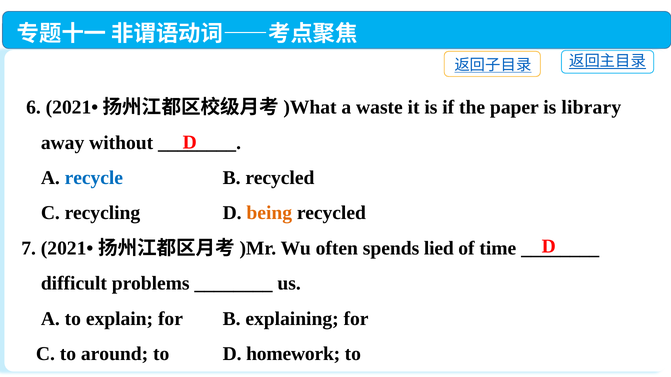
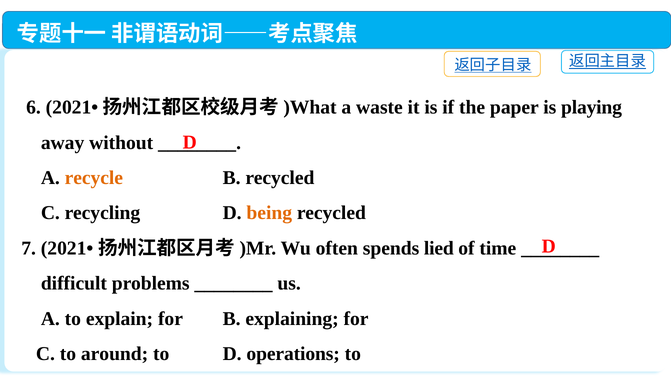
library: library -> playing (592, 108)
recycle colour: blue -> orange (94, 178)
homework: homework -> operations (293, 354)
